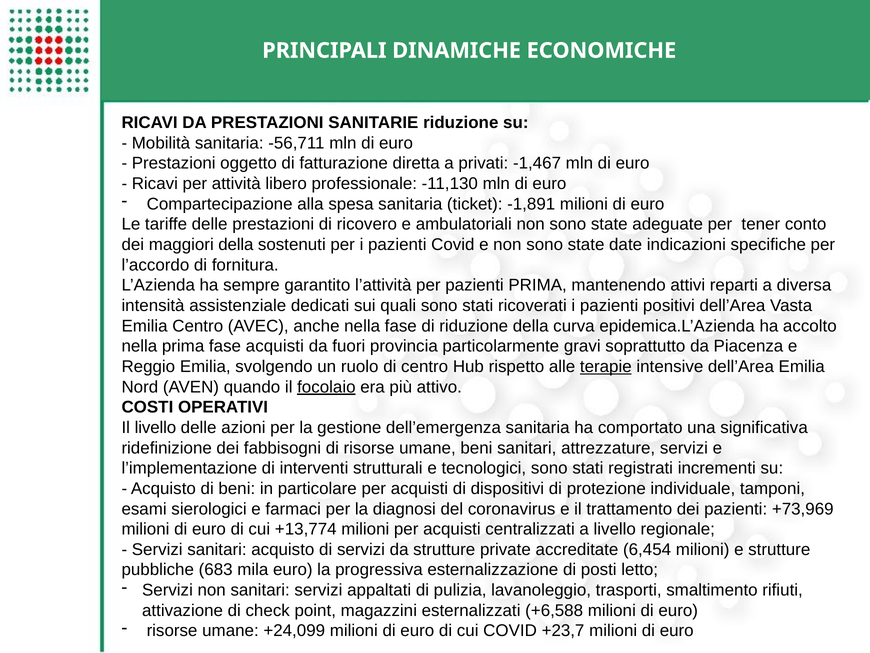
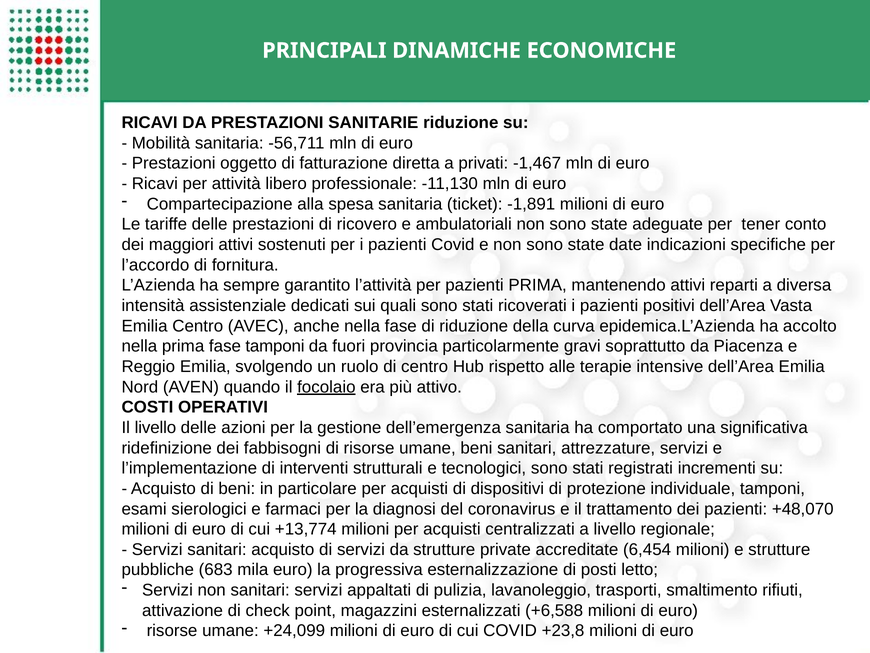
maggiori della: della -> attivi (236, 244)
fase acquisti: acquisti -> tamponi (275, 346)
terapie underline: present -> none (606, 366)
+73,969: +73,969 -> +48,070 (803, 509)
+23,7: +23,7 -> +23,8 (563, 630)
